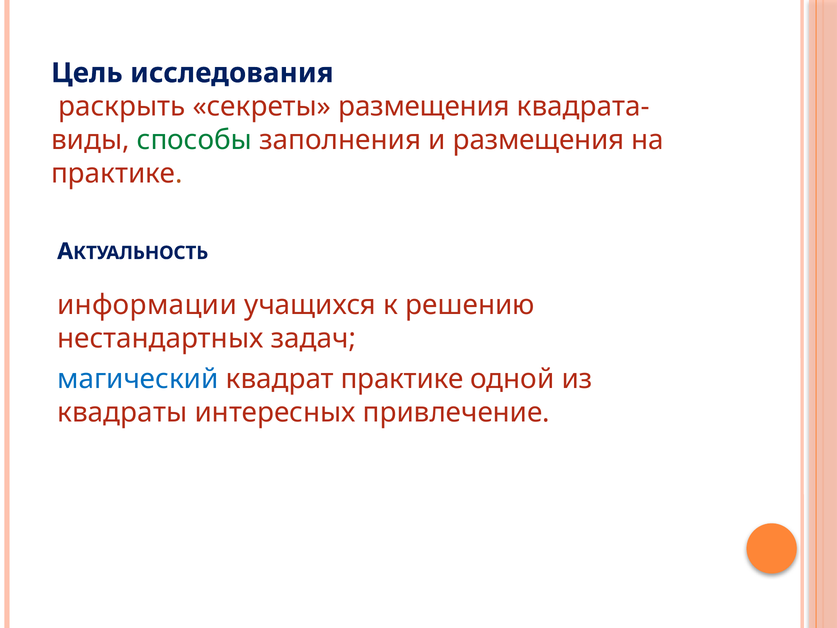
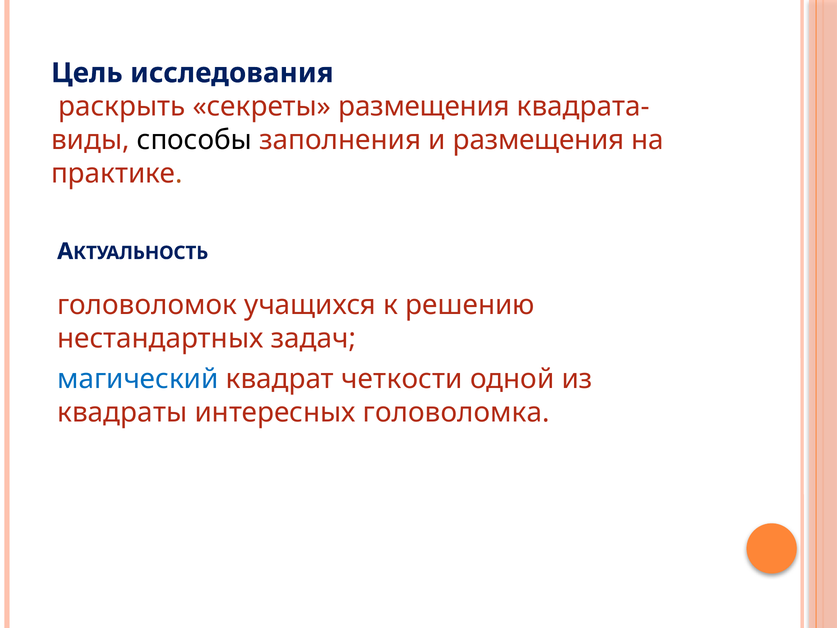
способы colour: green -> black (194, 140)
информации: информации -> головоломок (147, 305)
квадрат практике: практике -> четкости (402, 379)
привлечение: привлечение -> головоломка (456, 412)
